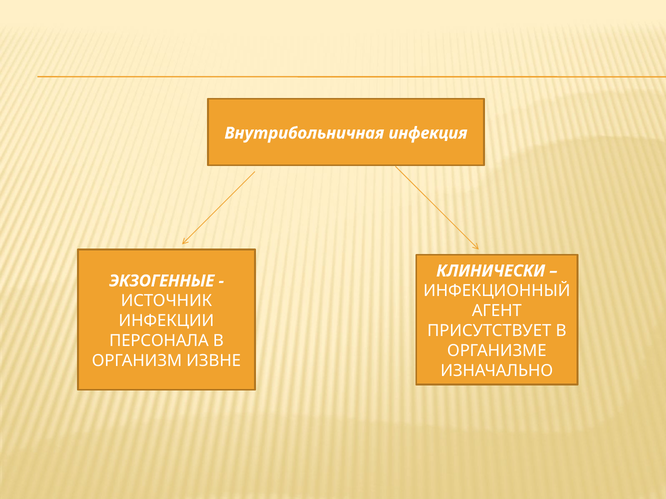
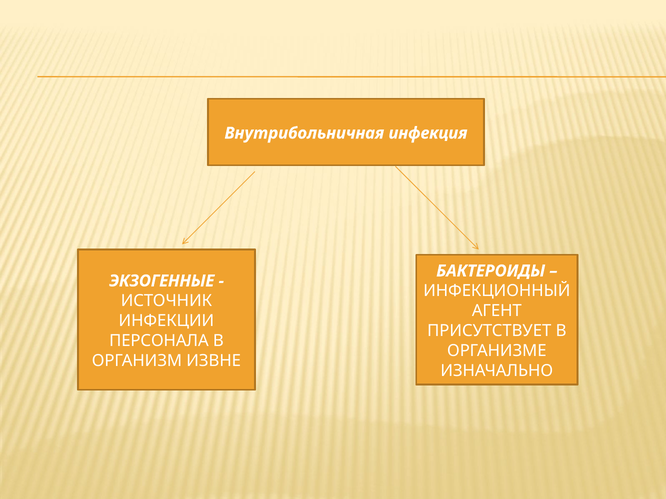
КЛИНИЧЕСКИ: КЛИНИЧЕСКИ -> БАКТЕРОИДЫ (491, 271)
